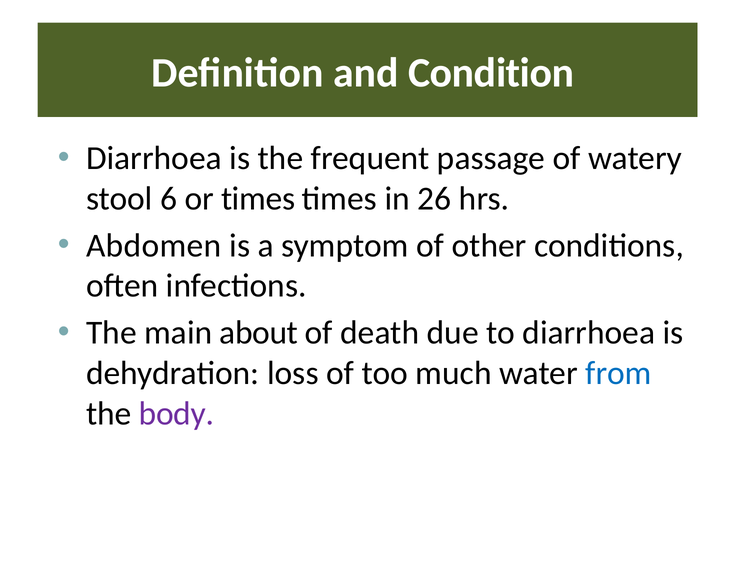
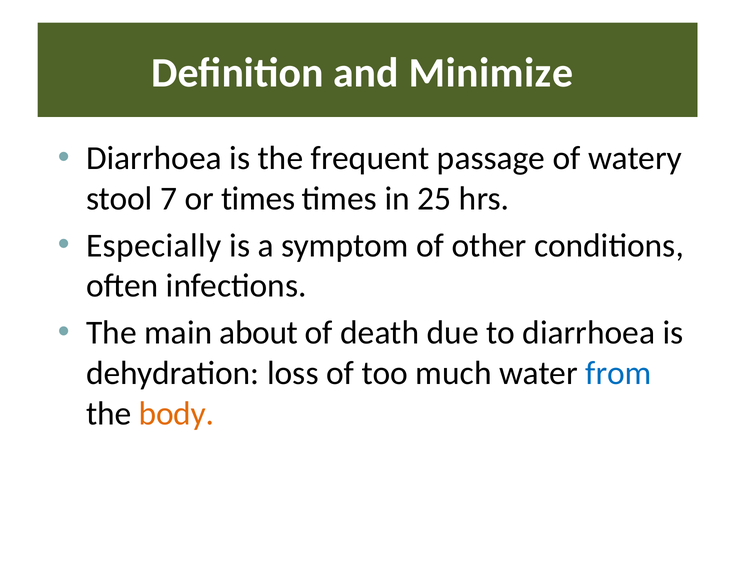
Condition: Condition -> Minimize (491, 73)
6: 6 -> 7 (169, 198)
26: 26 -> 25 (434, 198)
Abdomen: Abdomen -> Especially (154, 245)
body colour: purple -> orange (176, 413)
